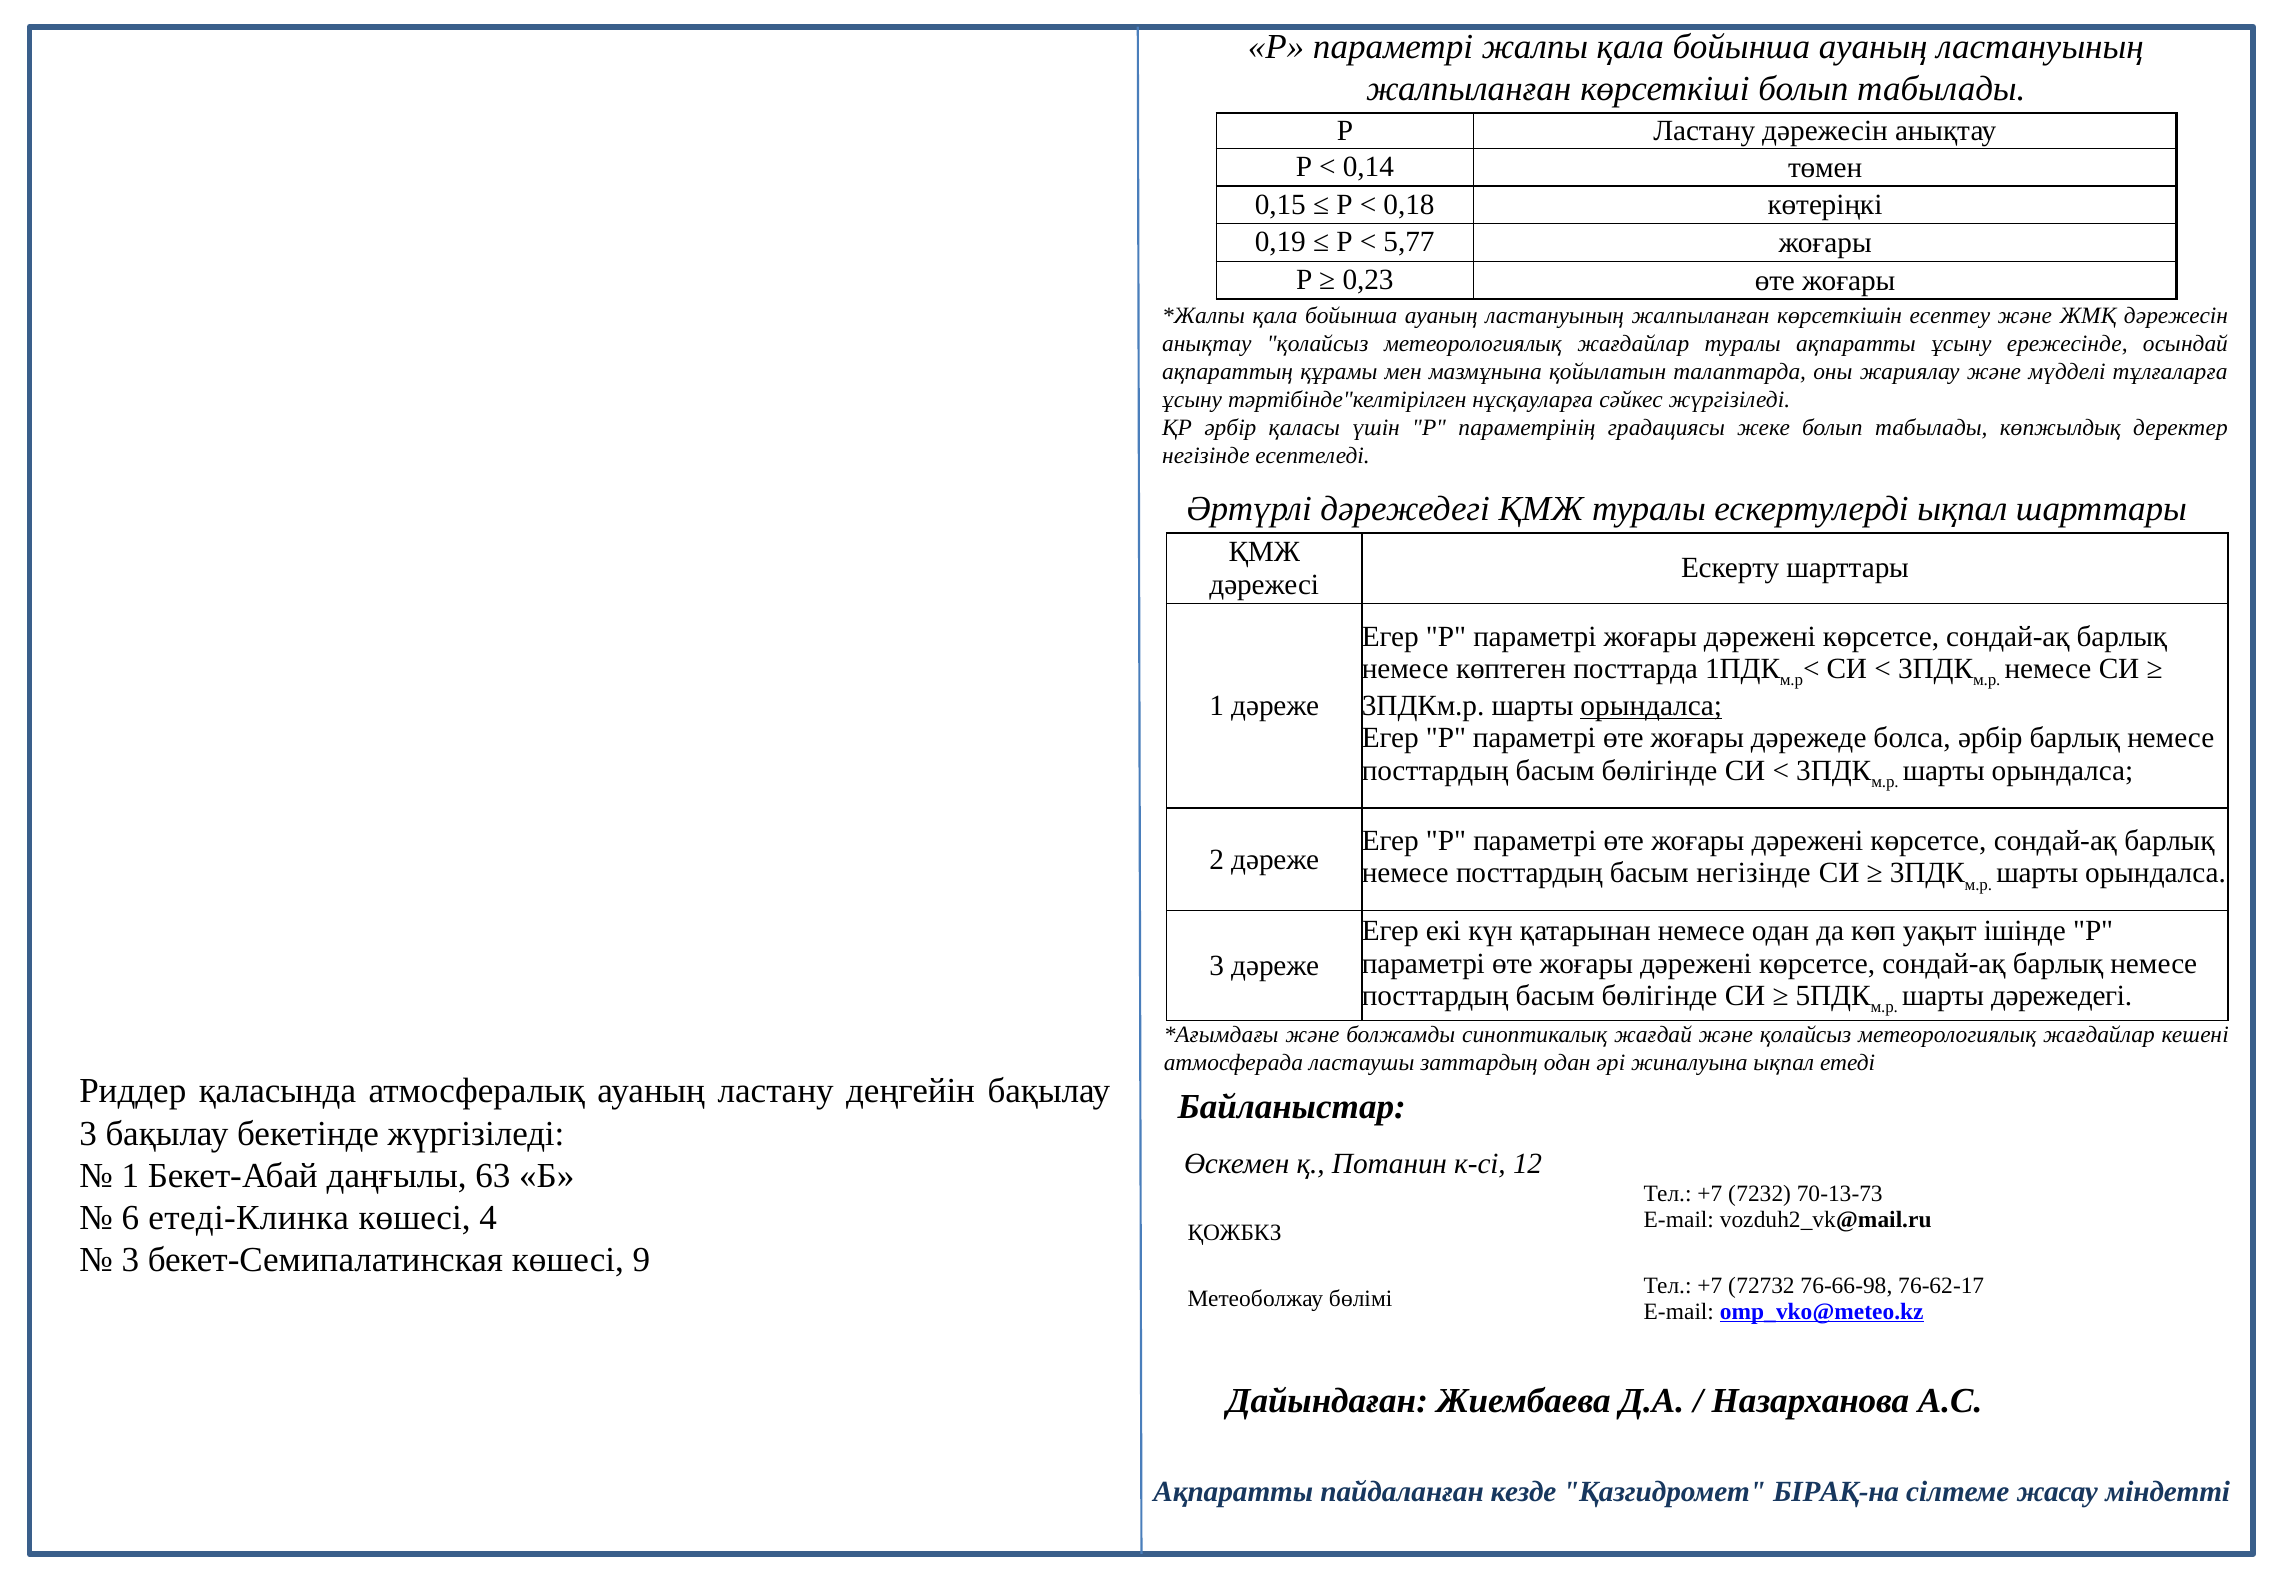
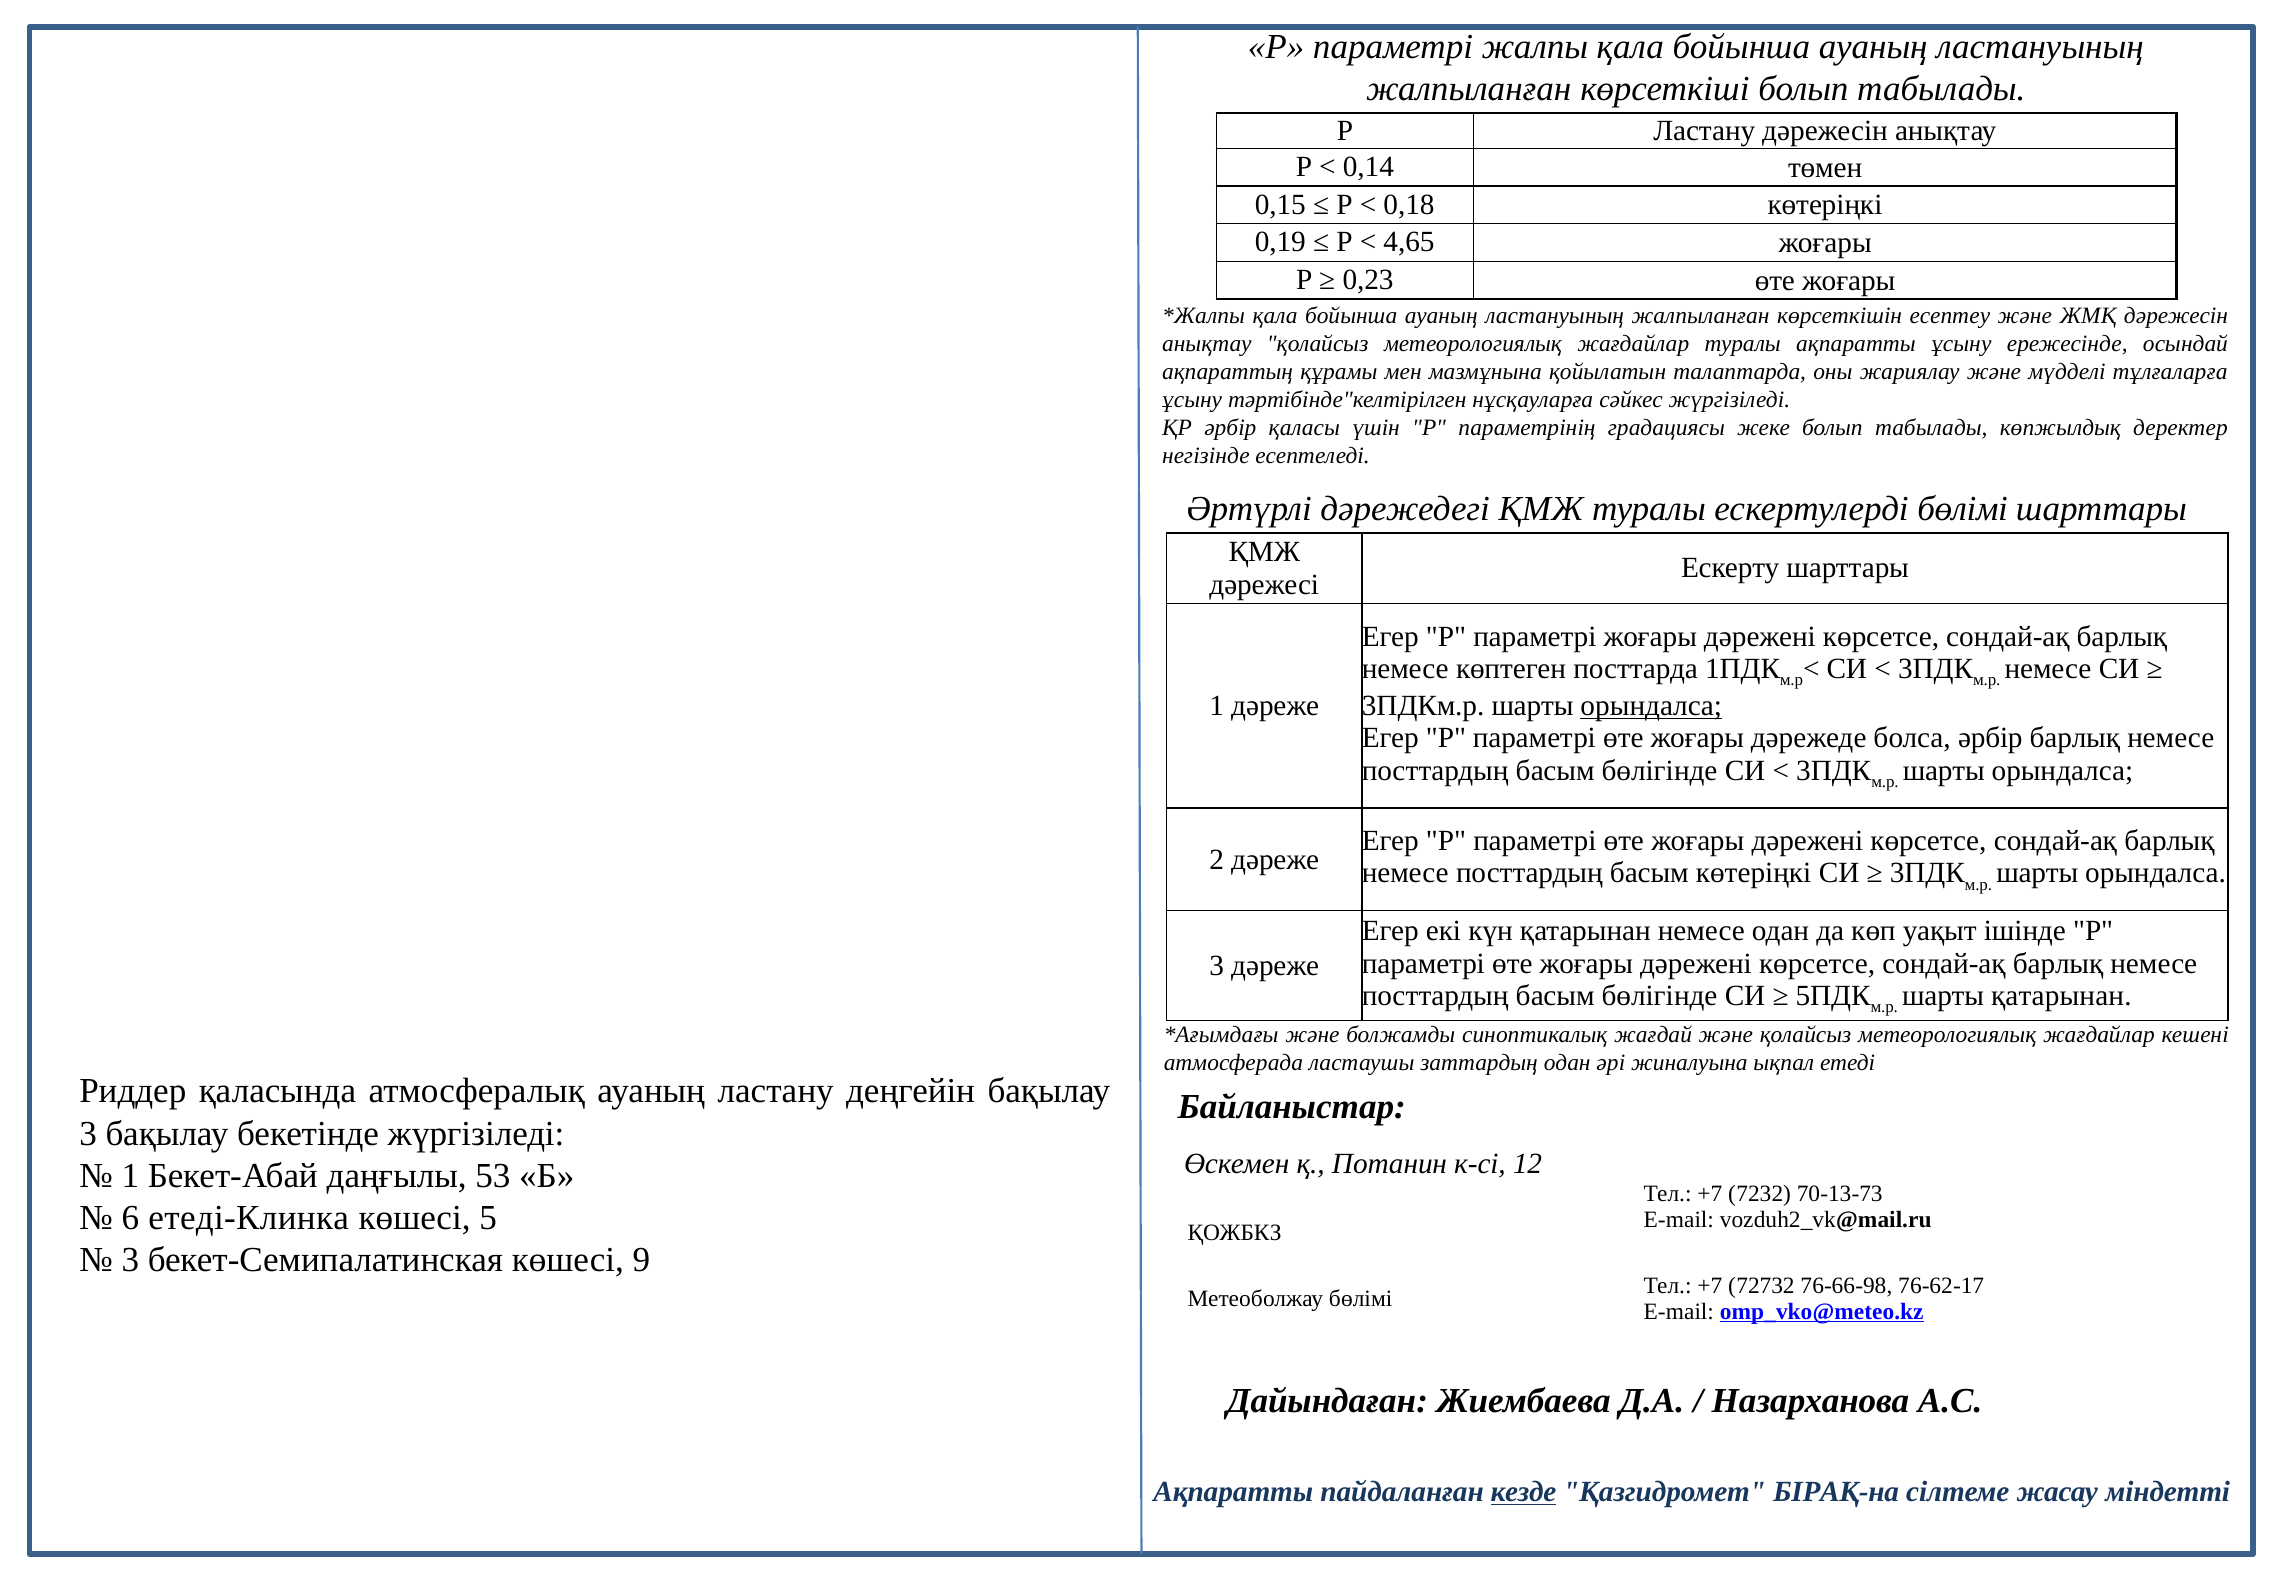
5,77: 5,77 -> 4,65 (1409, 242)
ескертулерді ықпал: ықпал -> бөлімі (1963, 509)
басым негізінде: негізінде -> көтеріңкі (1754, 873)
шарты дәрежедегі: дәрежедегі -> қатарынан (2061, 995)
63: 63 -> 53 (493, 1175)
4: 4 -> 5 (488, 1217)
кезде underline: none -> present (1523, 1492)
